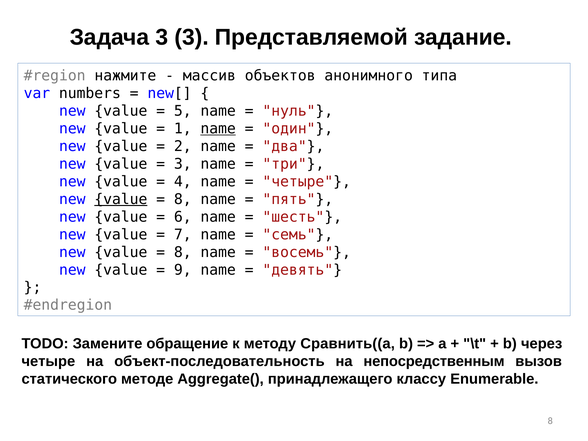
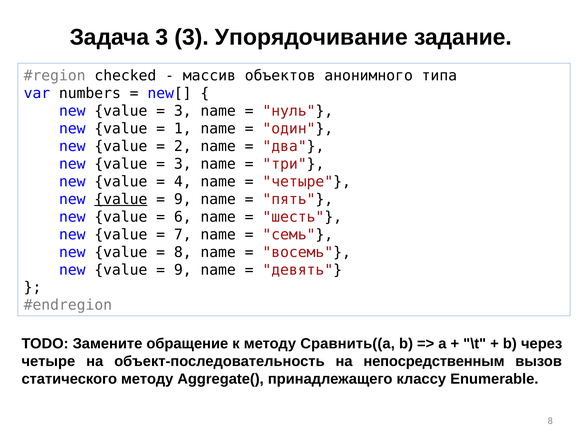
Представляемой: Представляемой -> Упорядочивание (311, 37)
нажмите: нажмите -> checked (125, 76)
5: 5 -> 3 (183, 111)
name underline: present -> none (218, 129)
8: 8 -> 9 (183, 199)
статического методе: методе -> методу (147, 379)
